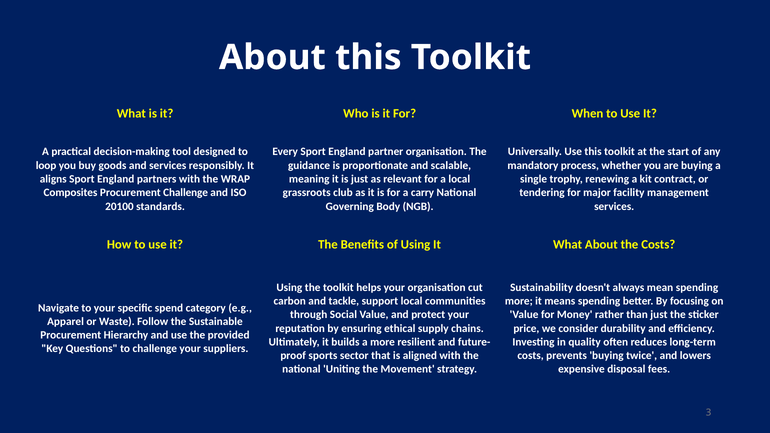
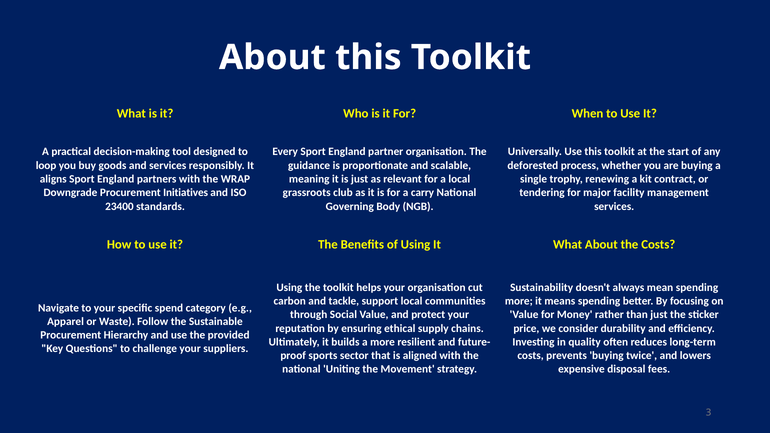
mandatory: mandatory -> deforested (533, 165)
Composites: Composites -> Downgrade (70, 193)
Procurement Challenge: Challenge -> Initiatives (186, 193)
20100: 20100 -> 23400 (119, 206)
